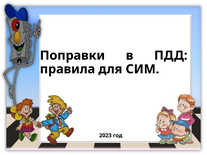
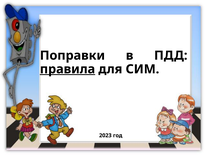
правила underline: none -> present (67, 69)
